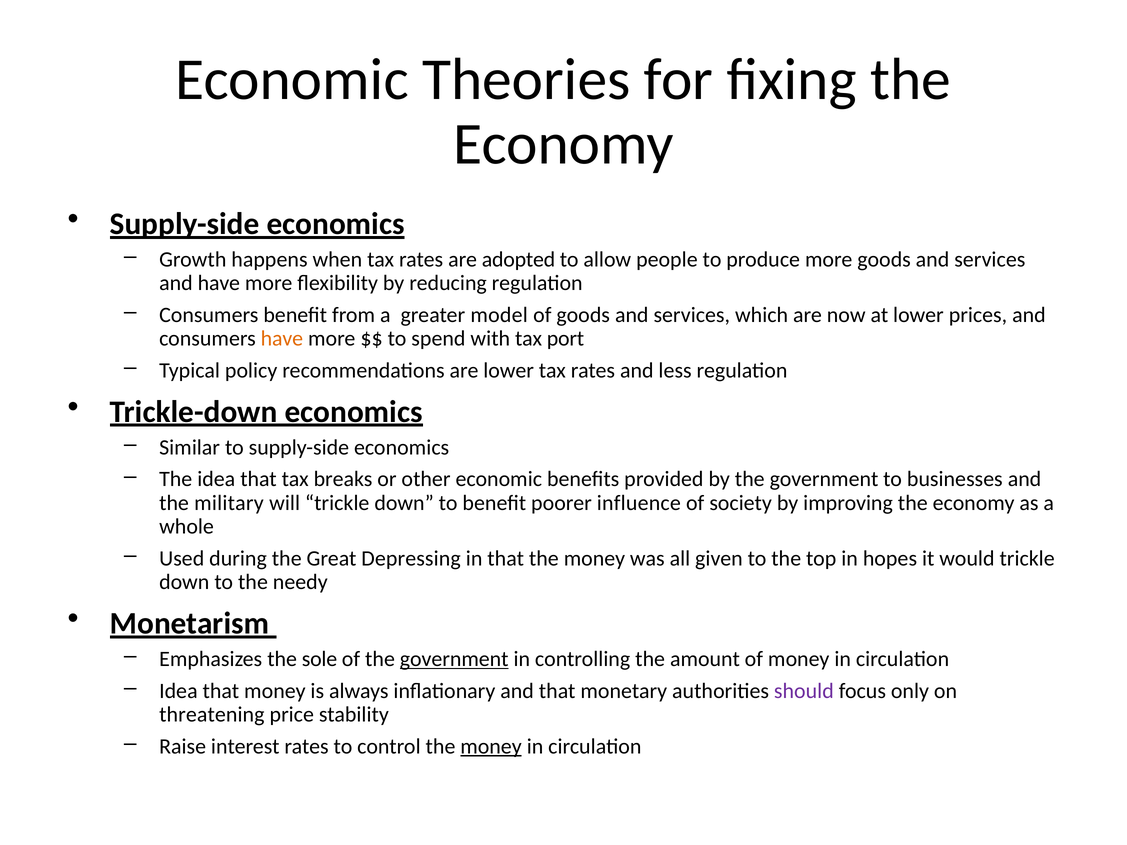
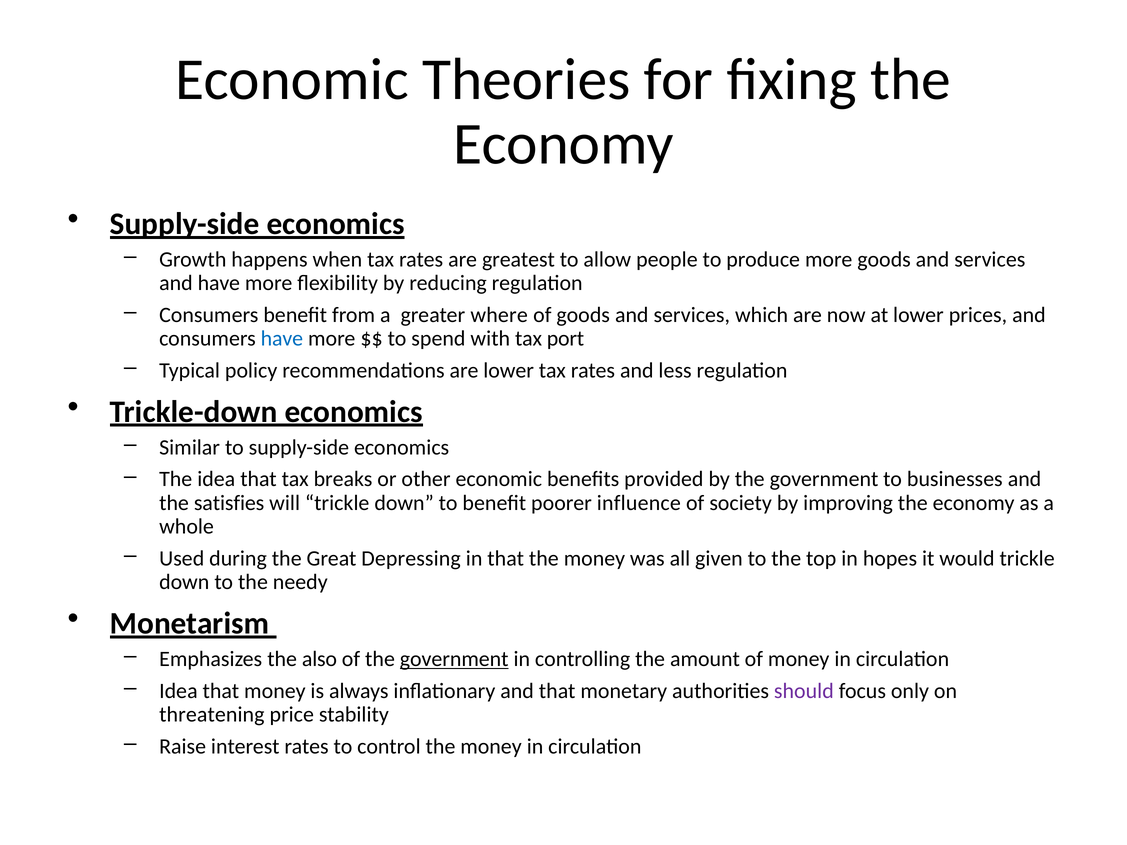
adopted: adopted -> greatest (518, 260)
model: model -> where (499, 315)
have colour: orange -> blue (282, 339)
military: military -> satisfies (229, 503)
sole: sole -> also (319, 659)
money underline: present -> none (491, 747)
